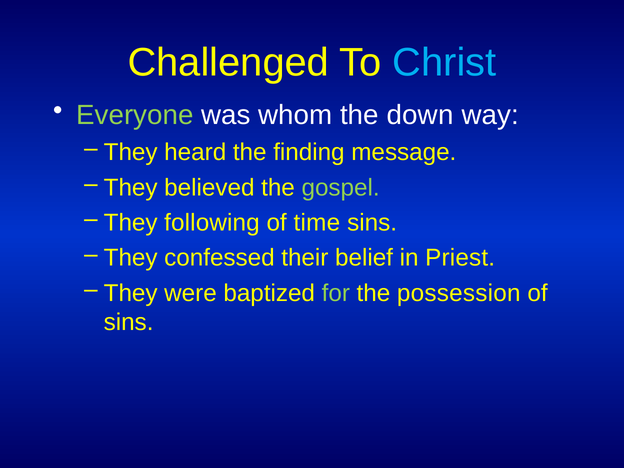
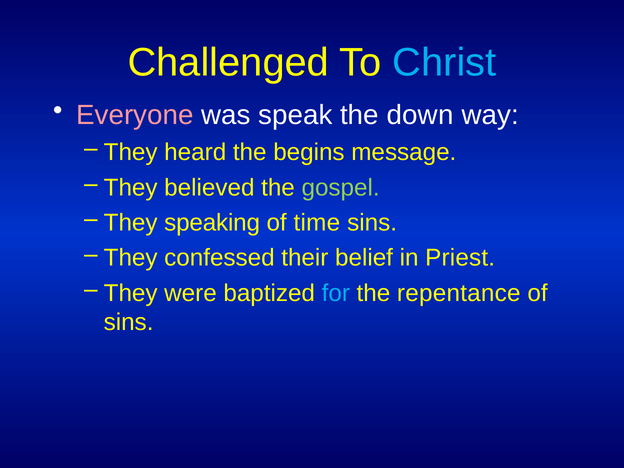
Everyone colour: light green -> pink (135, 115)
whom: whom -> speak (295, 115)
finding: finding -> begins (309, 152)
following: following -> speaking (212, 223)
for colour: light green -> light blue (336, 293)
possession: possession -> repentance (459, 293)
